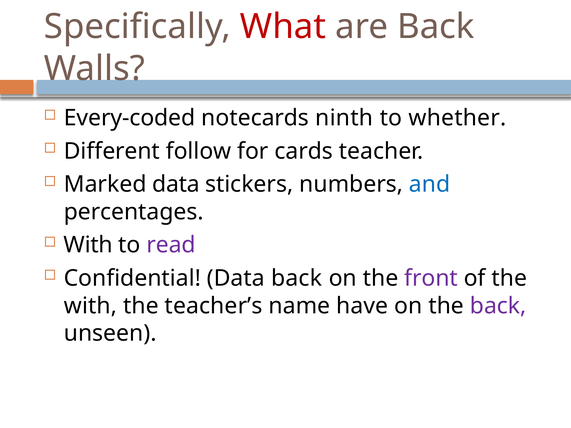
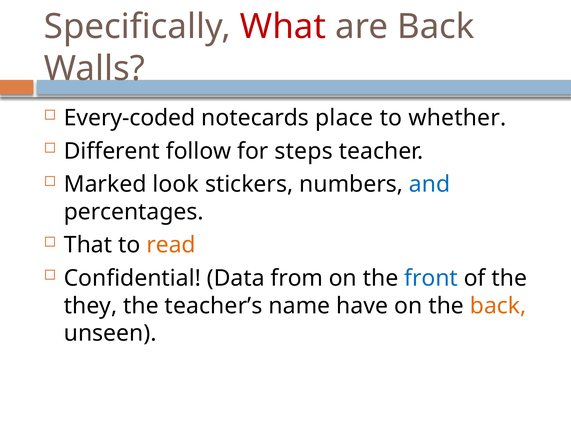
ninth: ninth -> place (344, 118)
cards: cards -> steps (304, 151)
Marked data: data -> look (176, 184)
With: With -> That (88, 245)
read colour: purple -> orange (171, 245)
Data back: back -> from (297, 278)
front colour: purple -> blue (431, 278)
with: with -> they (91, 306)
back colour: purple -> orange (498, 306)
